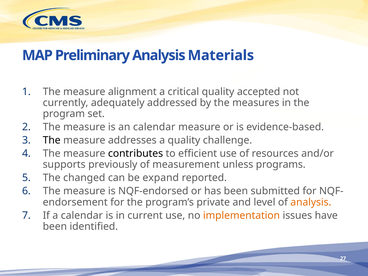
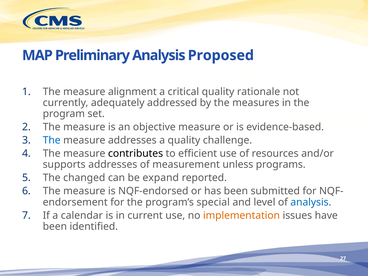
Materials: Materials -> Proposed (221, 55)
accepted: accepted -> rationale (259, 92)
an calendar: calendar -> objective (154, 127)
The colour: black -> blue (52, 140)
supports previously: previously -> addresses (113, 165)
private: private -> special (213, 202)
analysis colour: orange -> blue (311, 202)
